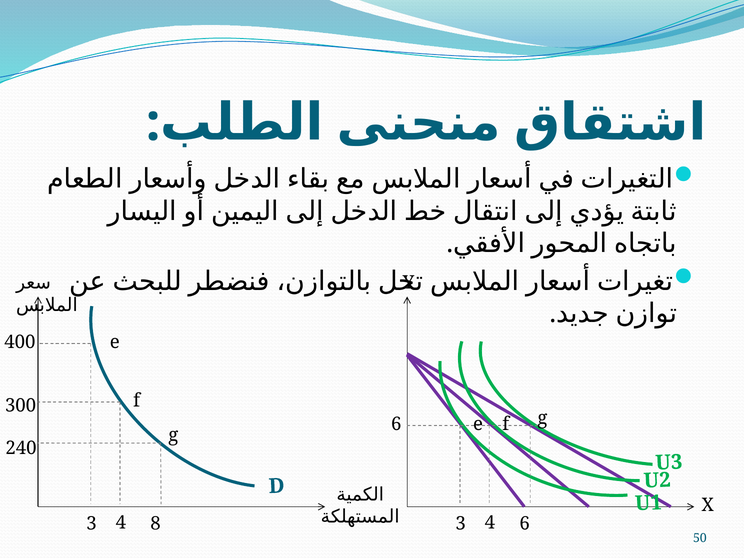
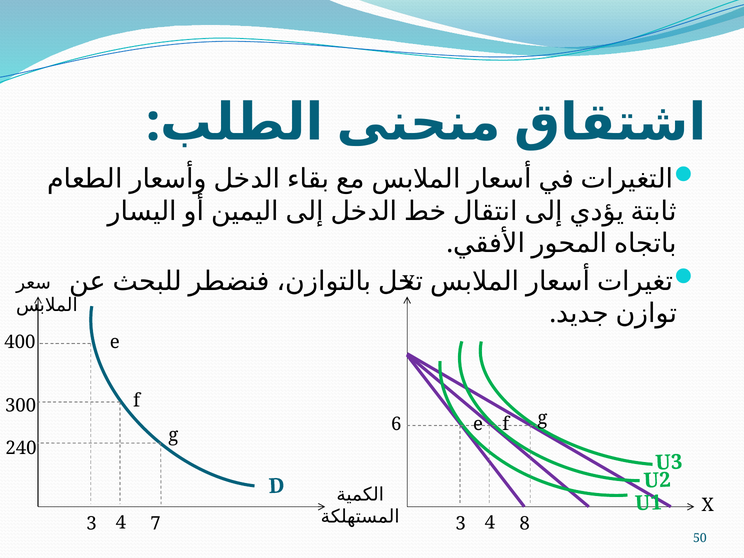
8: 8 -> 7 (156, 524)
4 6: 6 -> 8 (525, 524)
